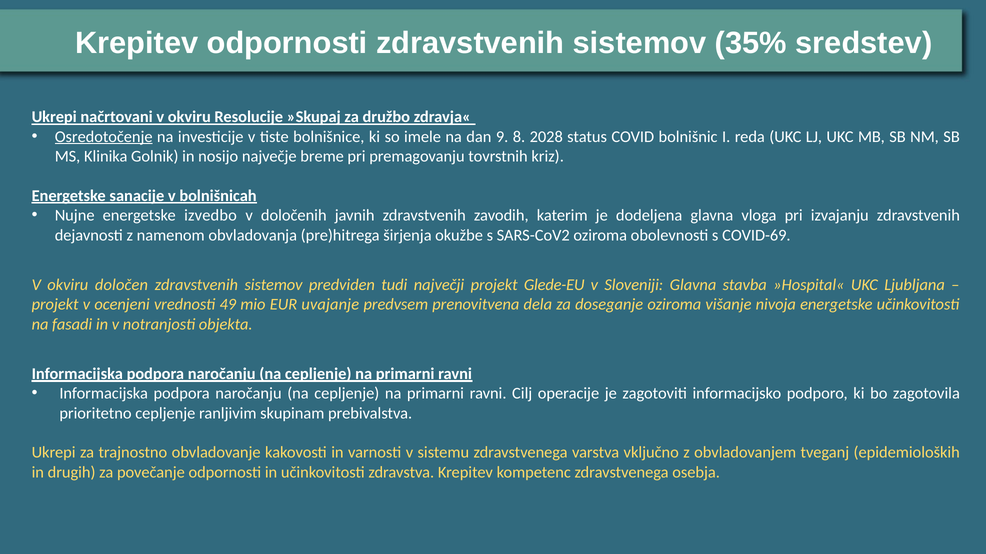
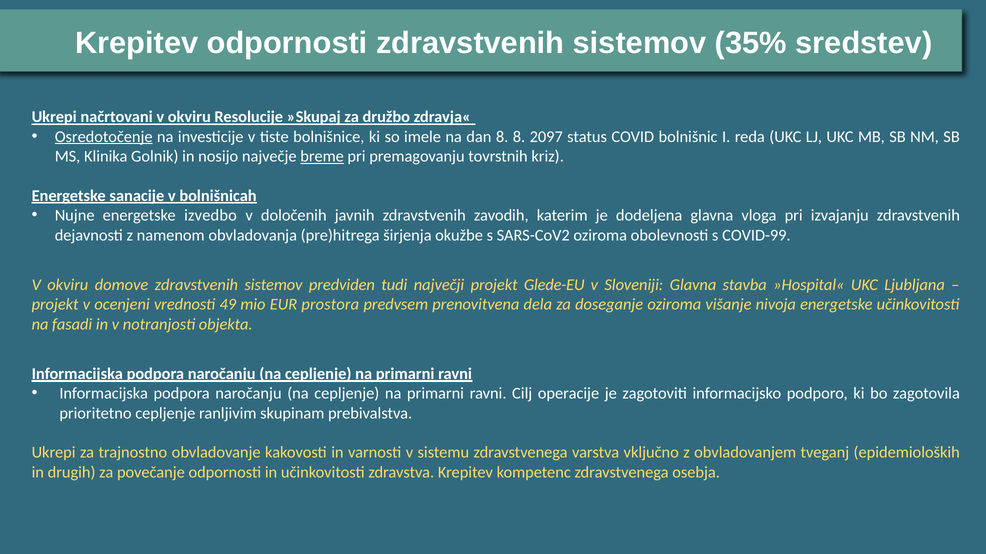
dan 9: 9 -> 8 (502, 137)
2028: 2028 -> 2097 (546, 137)
breme underline: none -> present (322, 157)
COVID-69: COVID-69 -> COVID-99 (756, 235)
določen: določen -> domove (122, 285)
uvajanje: uvajanje -> prostora (330, 305)
